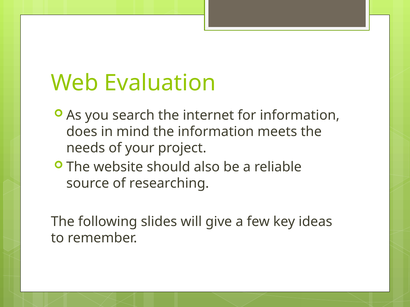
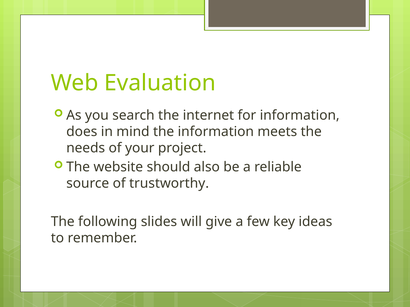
researching: researching -> trustworthy (169, 184)
